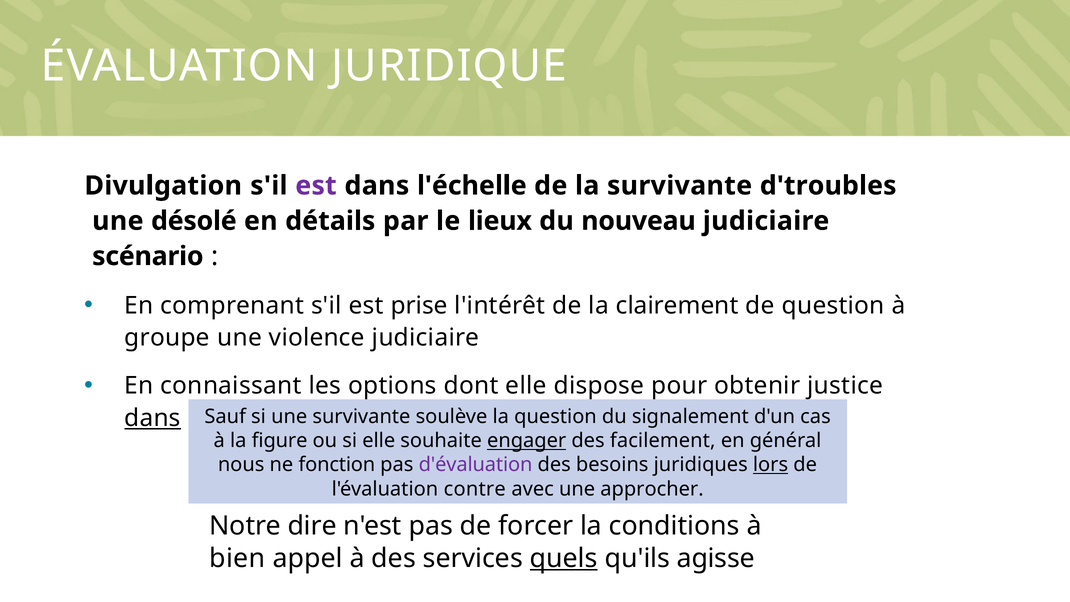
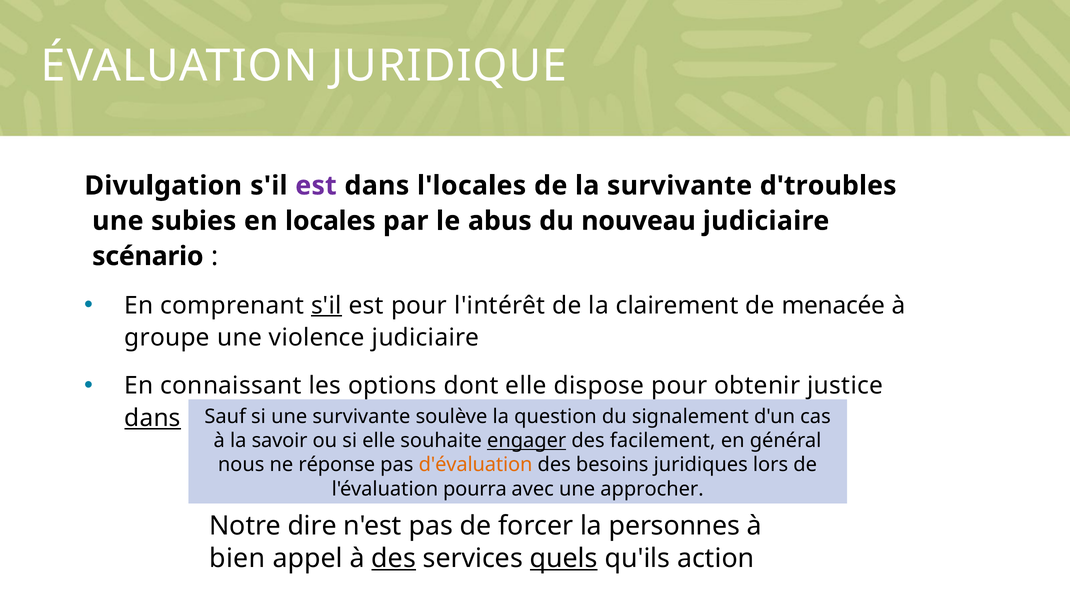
l'échelle: l'échelle -> l'locales (472, 186)
désolé: désolé -> subies (194, 221)
détails: détails -> locales (330, 221)
lieux: lieux -> abus (500, 221)
s'il underline: none -> present (326, 305)
est prise: prise -> pour (419, 305)
de question: question -> menacée (833, 305)
figure: figure -> savoir (280, 441)
fonction: fonction -> réponse (337, 465)
d'évaluation colour: purple -> orange (476, 465)
lors underline: present -> none (771, 465)
contre: contre -> pourra (475, 489)
conditions: conditions -> personnes (674, 526)
des underline: none -> present (394, 558)
agisse: agisse -> action (716, 558)
